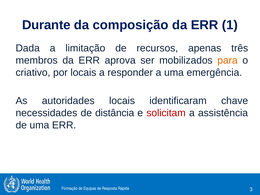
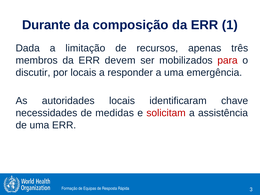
aprova: aprova -> devem (120, 60)
para colour: orange -> red (227, 60)
criativo: criativo -> discutir (33, 73)
distância: distância -> medidas (115, 113)
